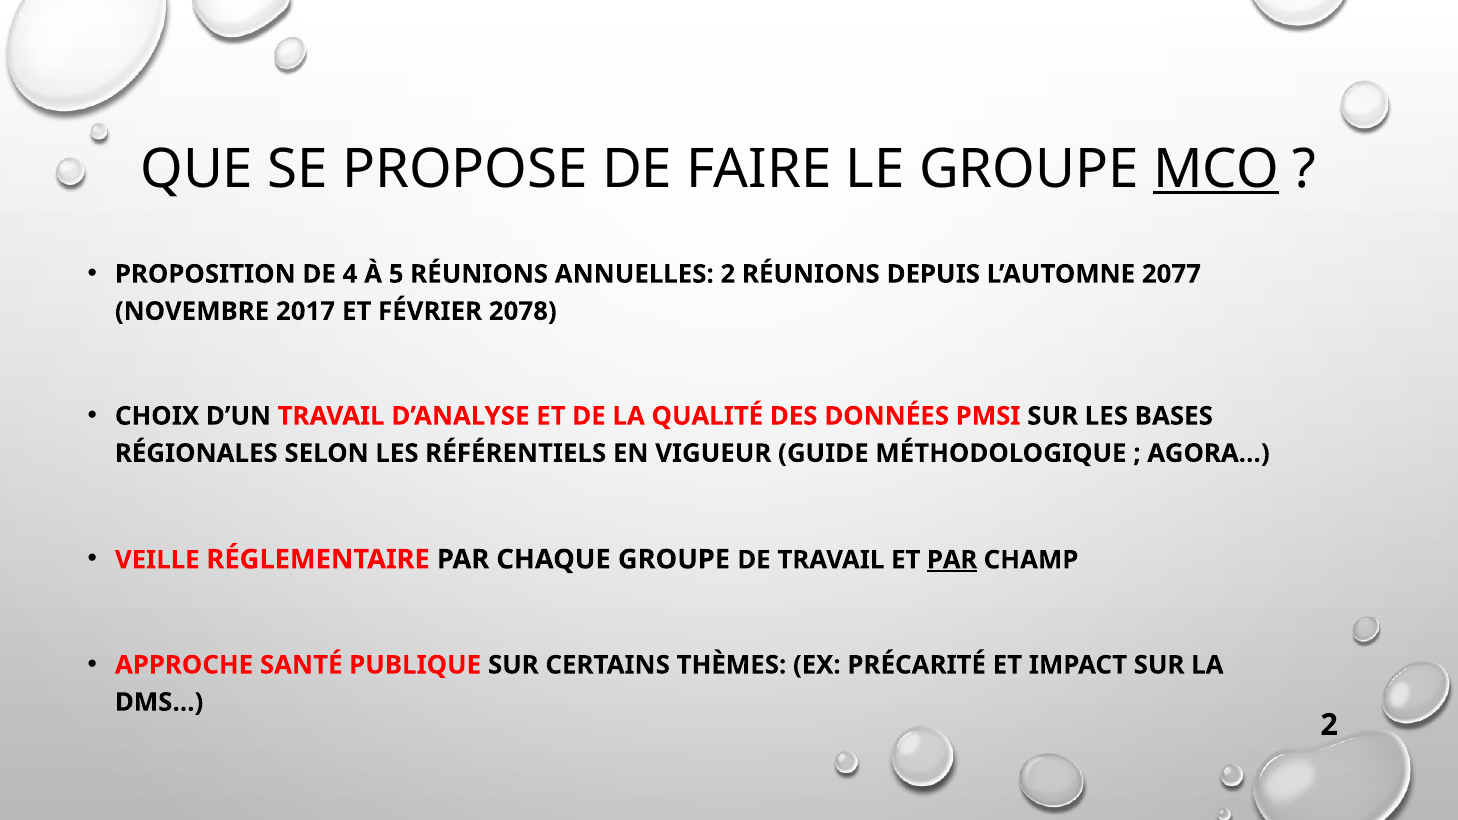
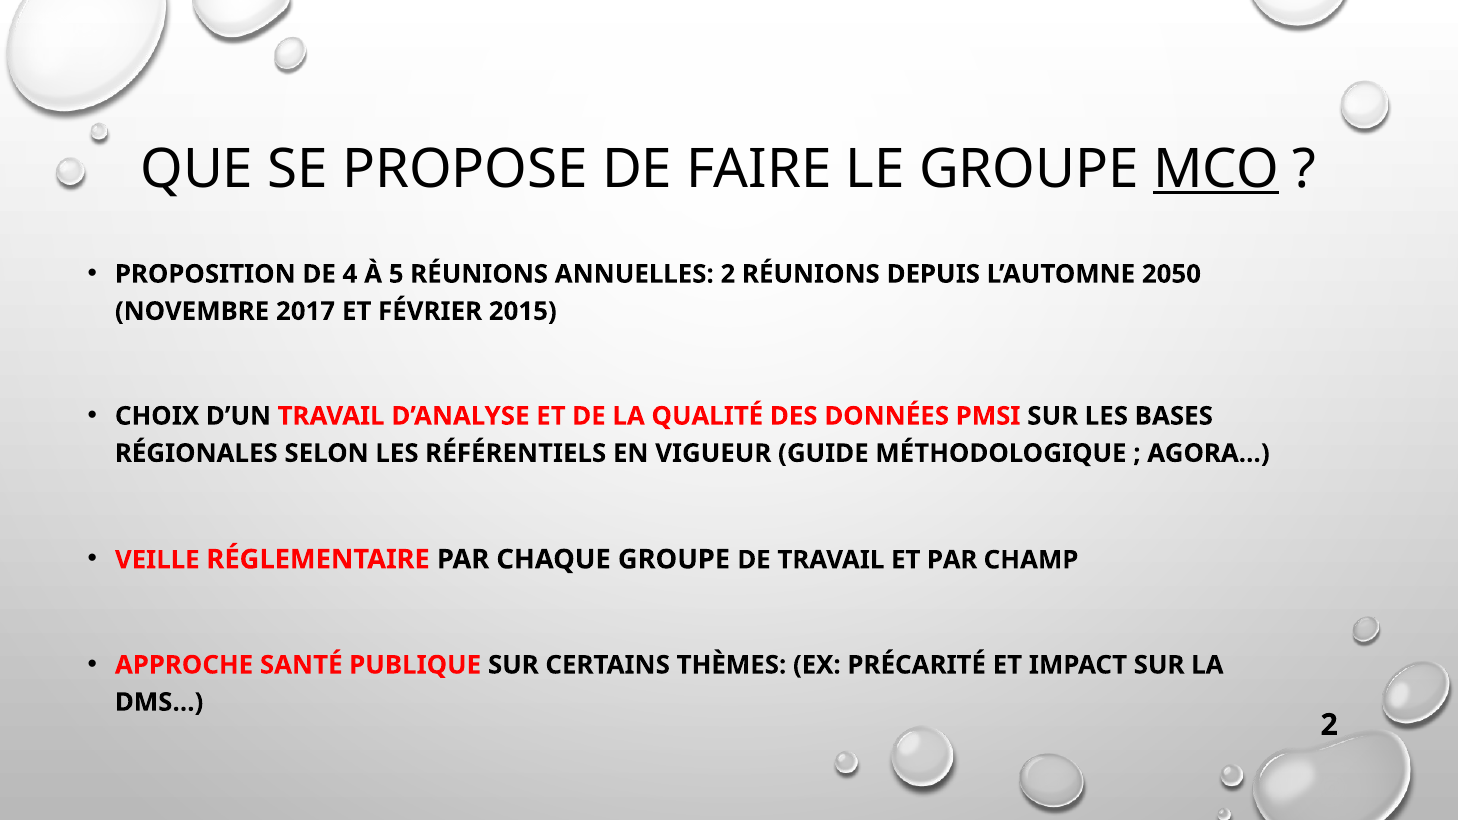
2077: 2077 -> 2050 (1171, 274)
2078: 2078 -> 2015 (523, 311)
PAR underline: present -> none (952, 560)
